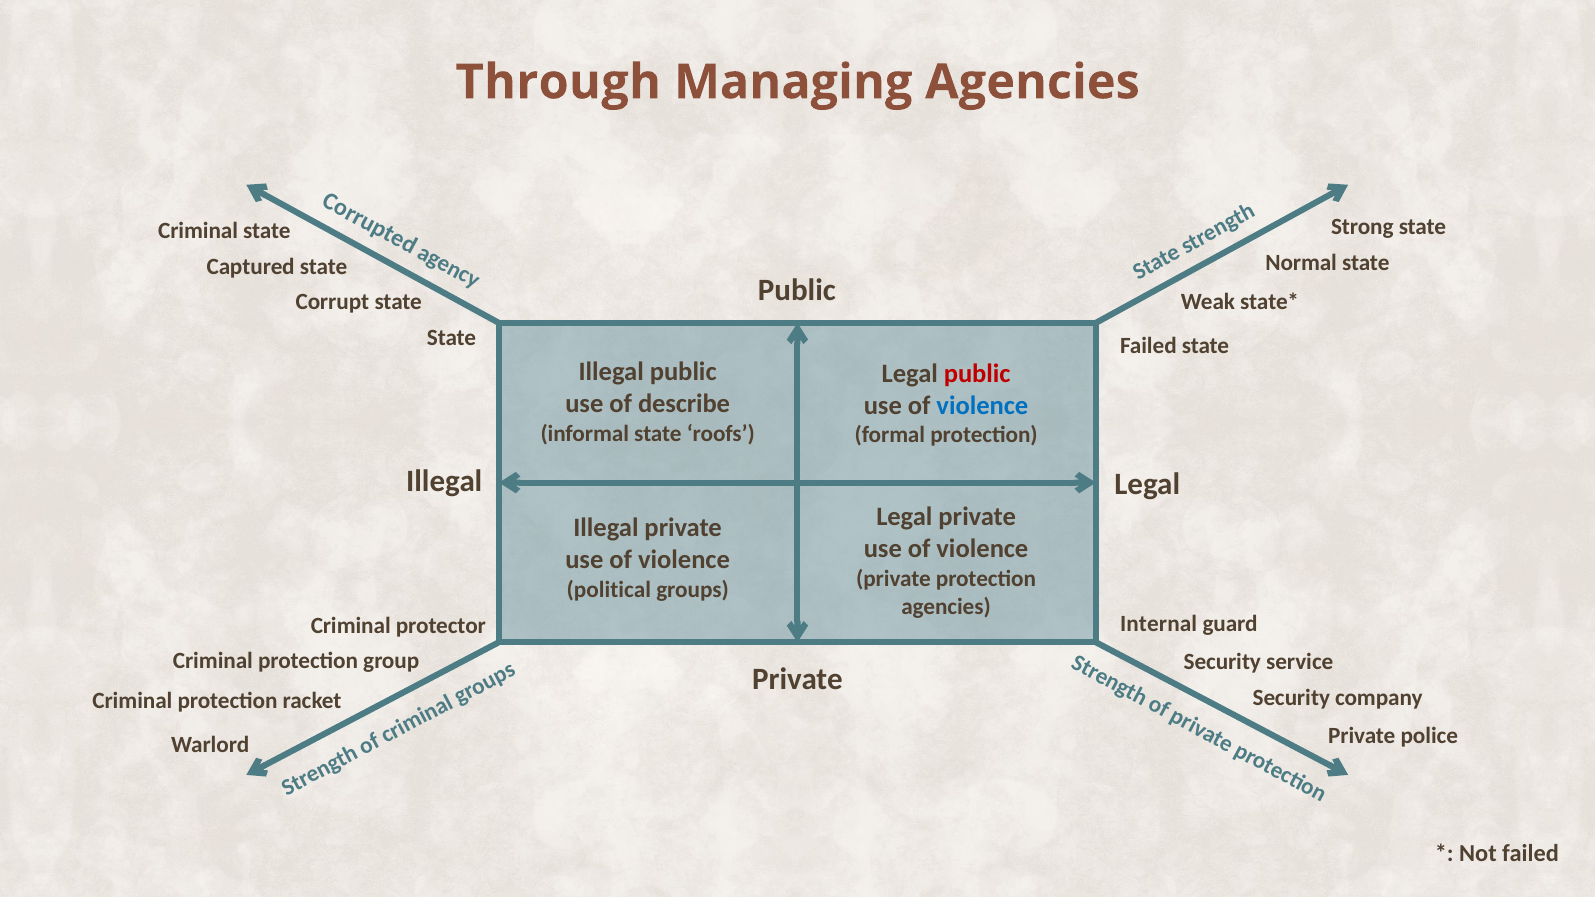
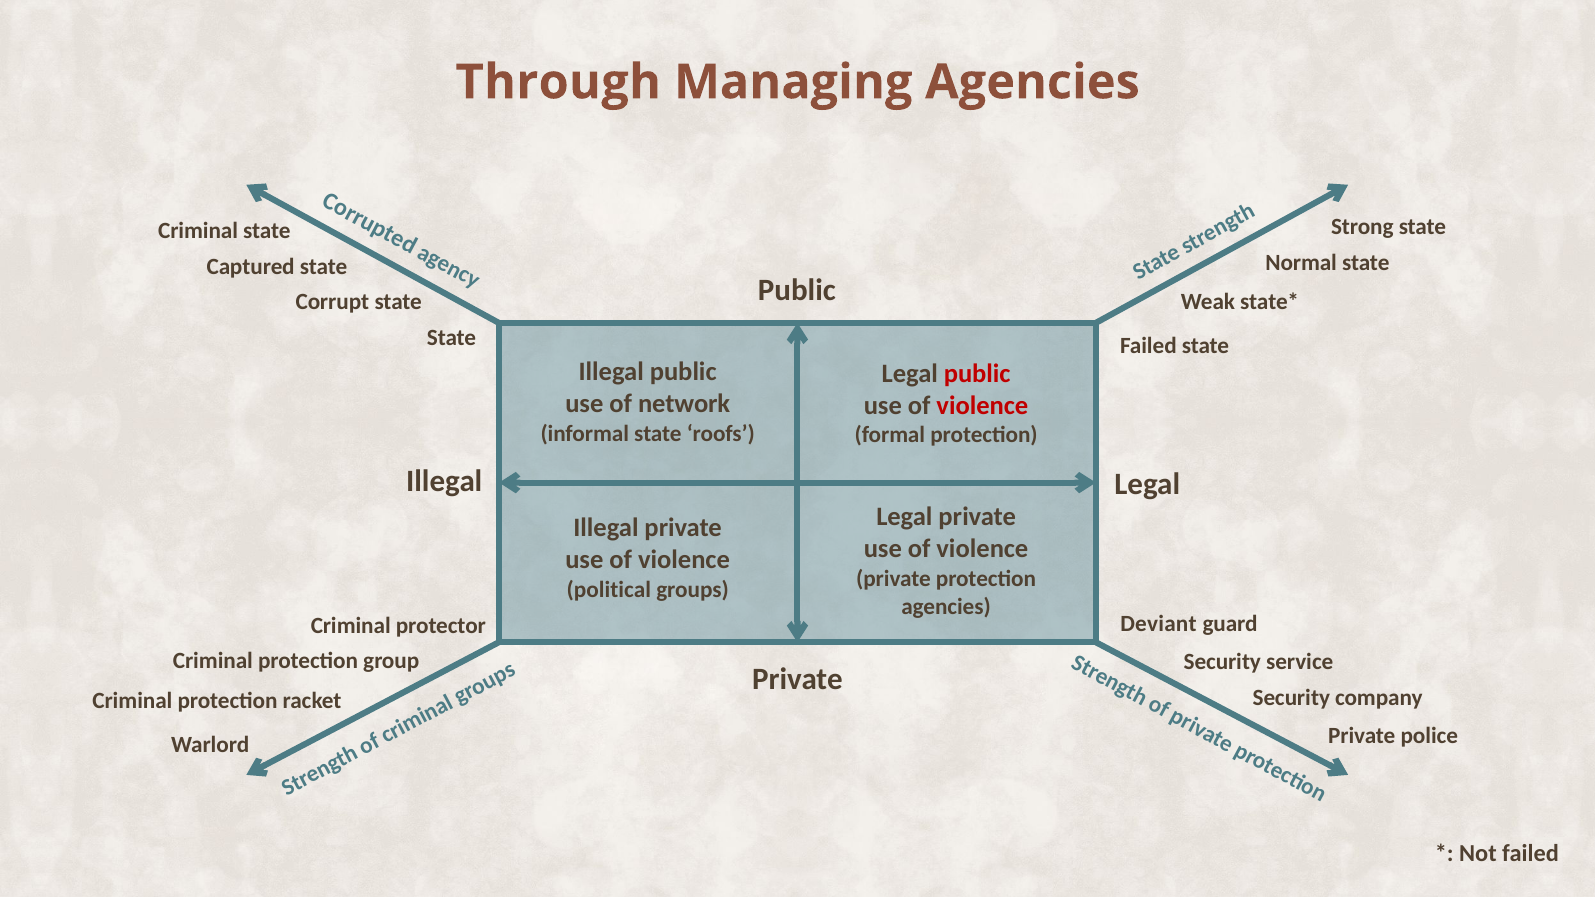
describe: describe -> network (684, 404)
violence colour: blue -> red (982, 406)
Internal: Internal -> Deviant (1159, 624)
